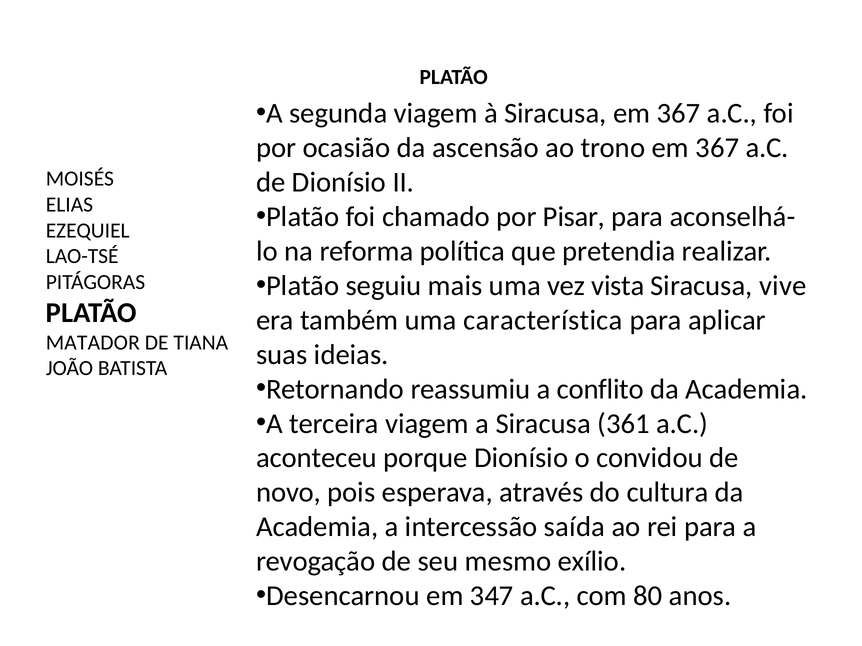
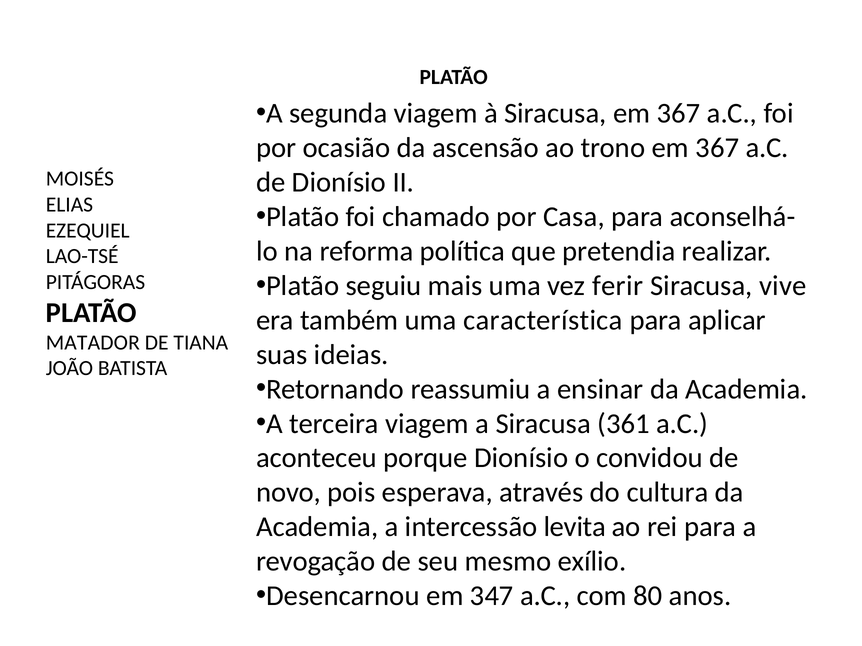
Pisar: Pisar -> Casa (574, 217)
vista: vista -> ferir (618, 286)
conflito: conflito -> ensinar (600, 389)
saída: saída -> levita (575, 527)
